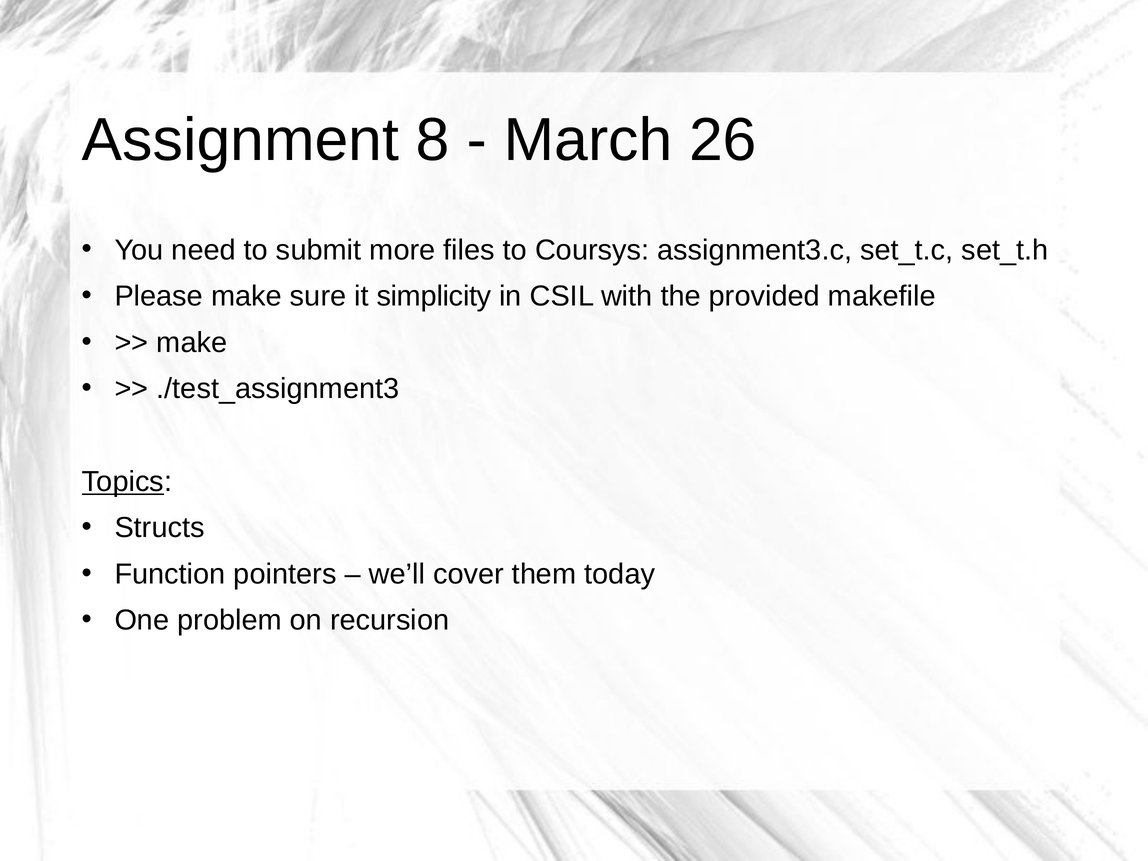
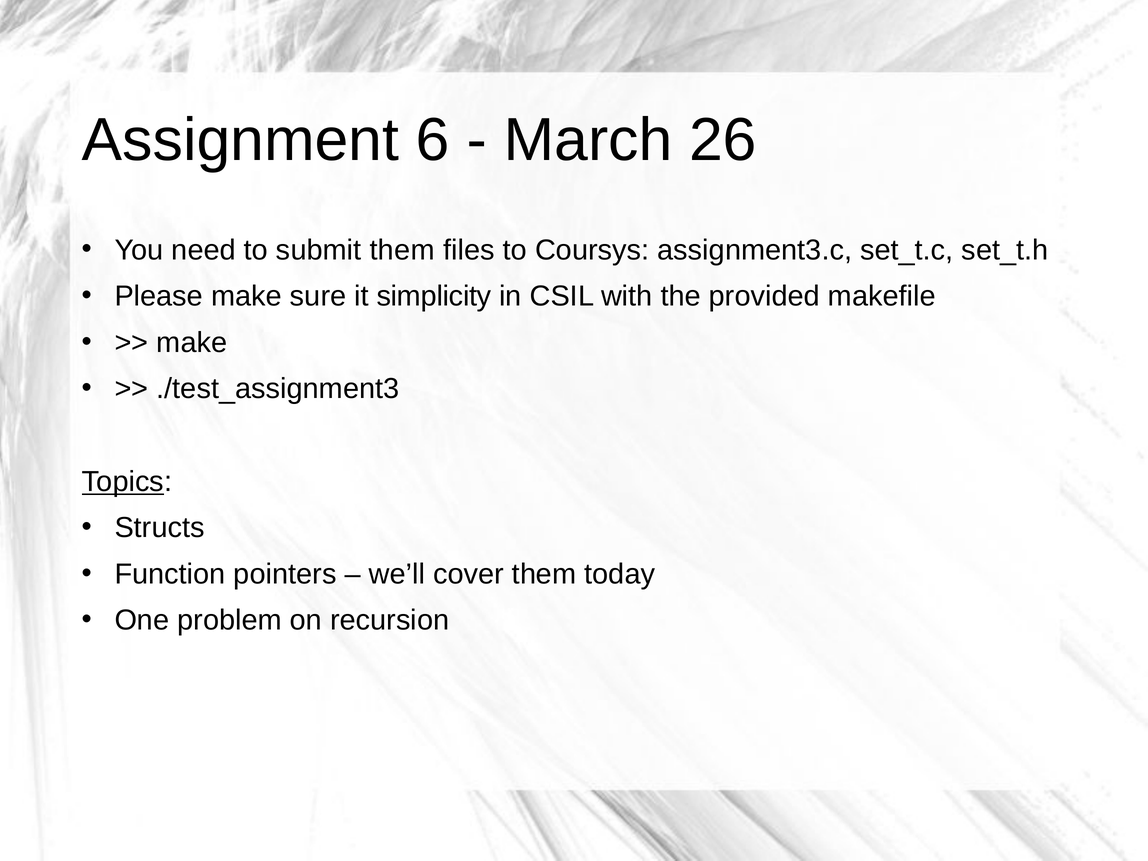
8: 8 -> 6 (433, 140)
submit more: more -> them (402, 250)
